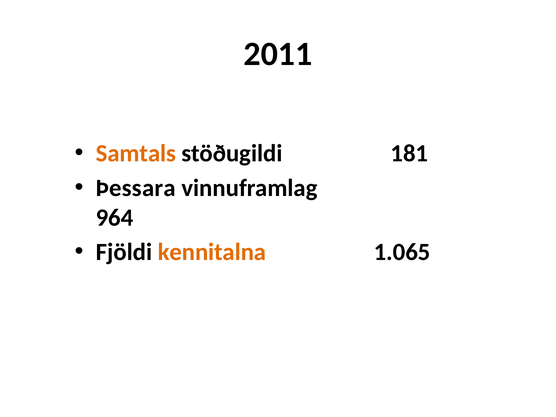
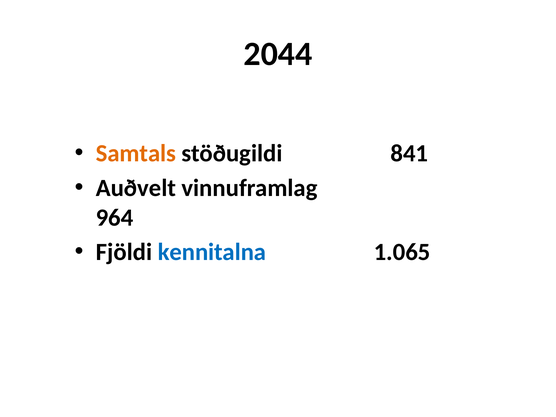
2011: 2011 -> 2044 (278, 54)
181: 181 -> 841 (409, 153)
Þessara: Þessara -> Auðvelt (136, 188)
kennitalna colour: orange -> blue (212, 252)
